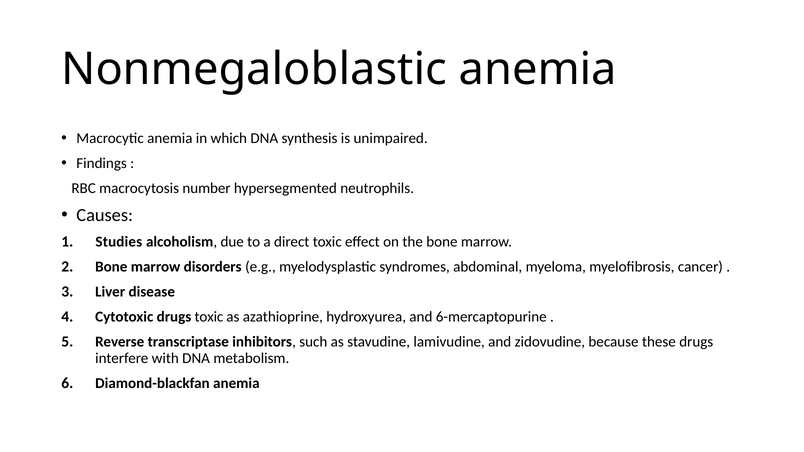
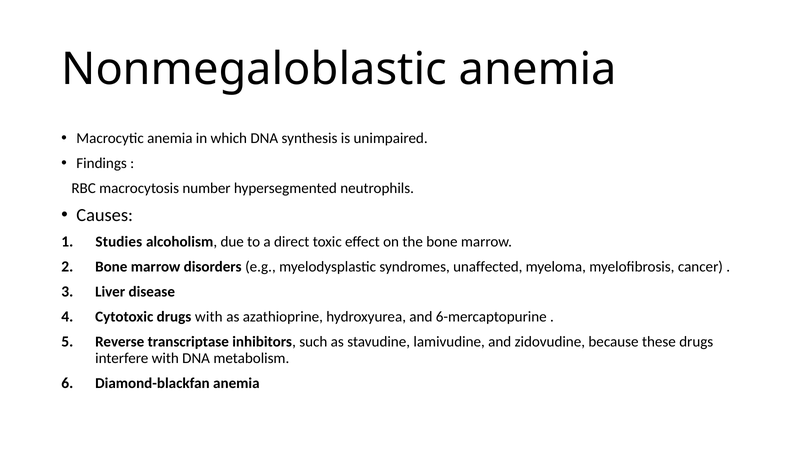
abdominal: abdominal -> unaffected (488, 267)
drugs toxic: toxic -> with (209, 317)
